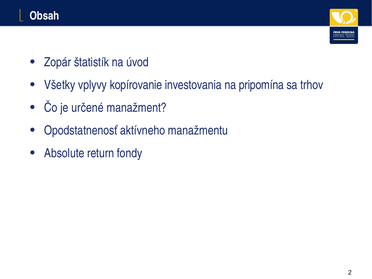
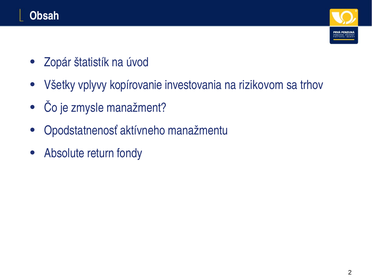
pripomína: pripomína -> rizikovom (261, 85)
určené: určené -> zmysle (88, 108)
